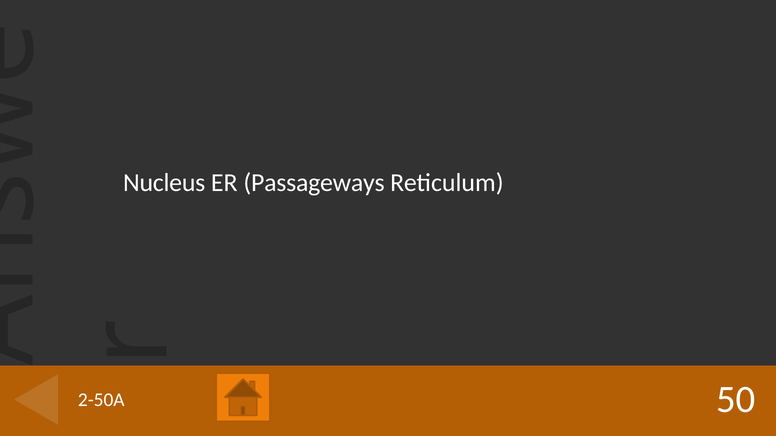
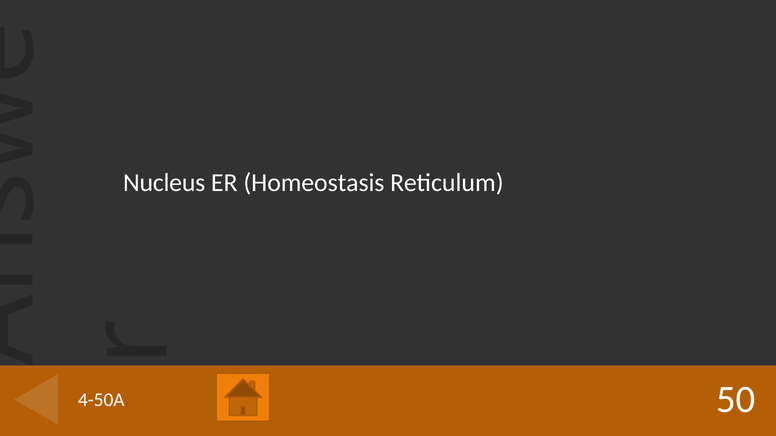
Passageways: Passageways -> Homeostasis (314, 183)
2-50A: 2-50A -> 4-50A (101, 400)
